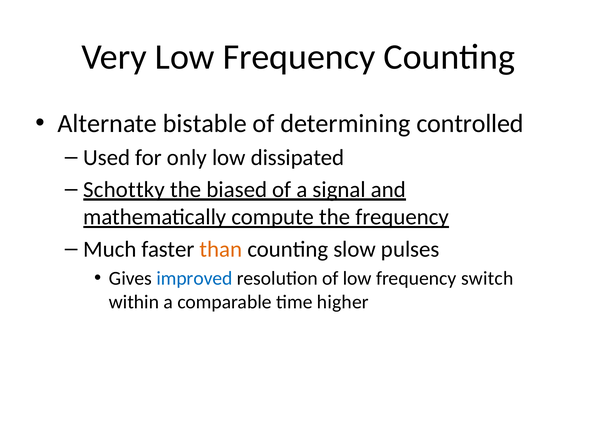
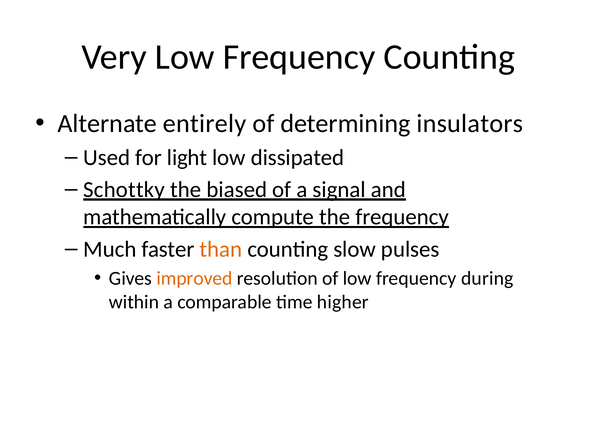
bistable: bistable -> entirely (205, 124)
controlled: controlled -> insulators (470, 124)
only: only -> light (187, 157)
improved colour: blue -> orange (194, 278)
switch: switch -> during (487, 278)
